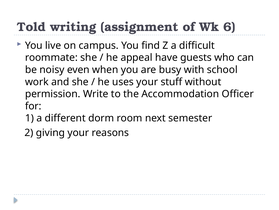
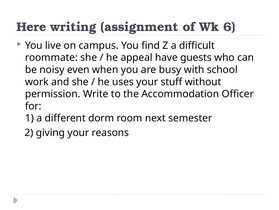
Told: Told -> Here (31, 27)
